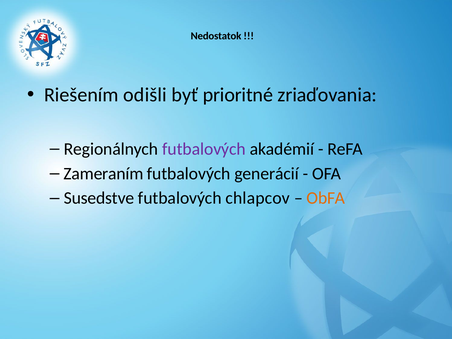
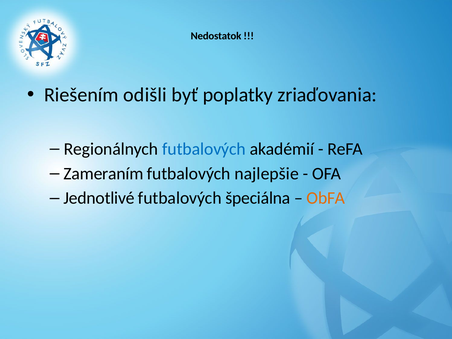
prioritné: prioritné -> poplatky (238, 95)
futbalových colour: purple -> blue (204, 149)
generácií: generácií -> najlepšie (267, 174)
Susedstve: Susedstve -> Jednotlivé (99, 198)
chlapcov: chlapcov -> špeciálna (258, 198)
